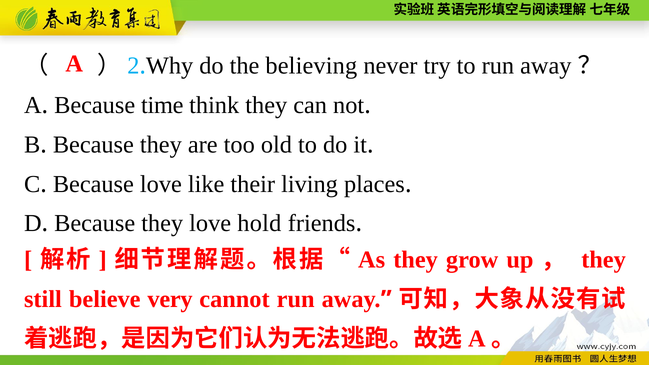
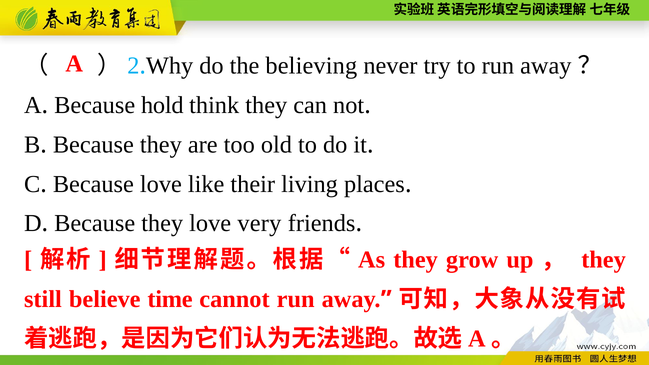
time: time -> hold (162, 105)
hold: hold -> very (259, 224)
very: very -> time (170, 299)
